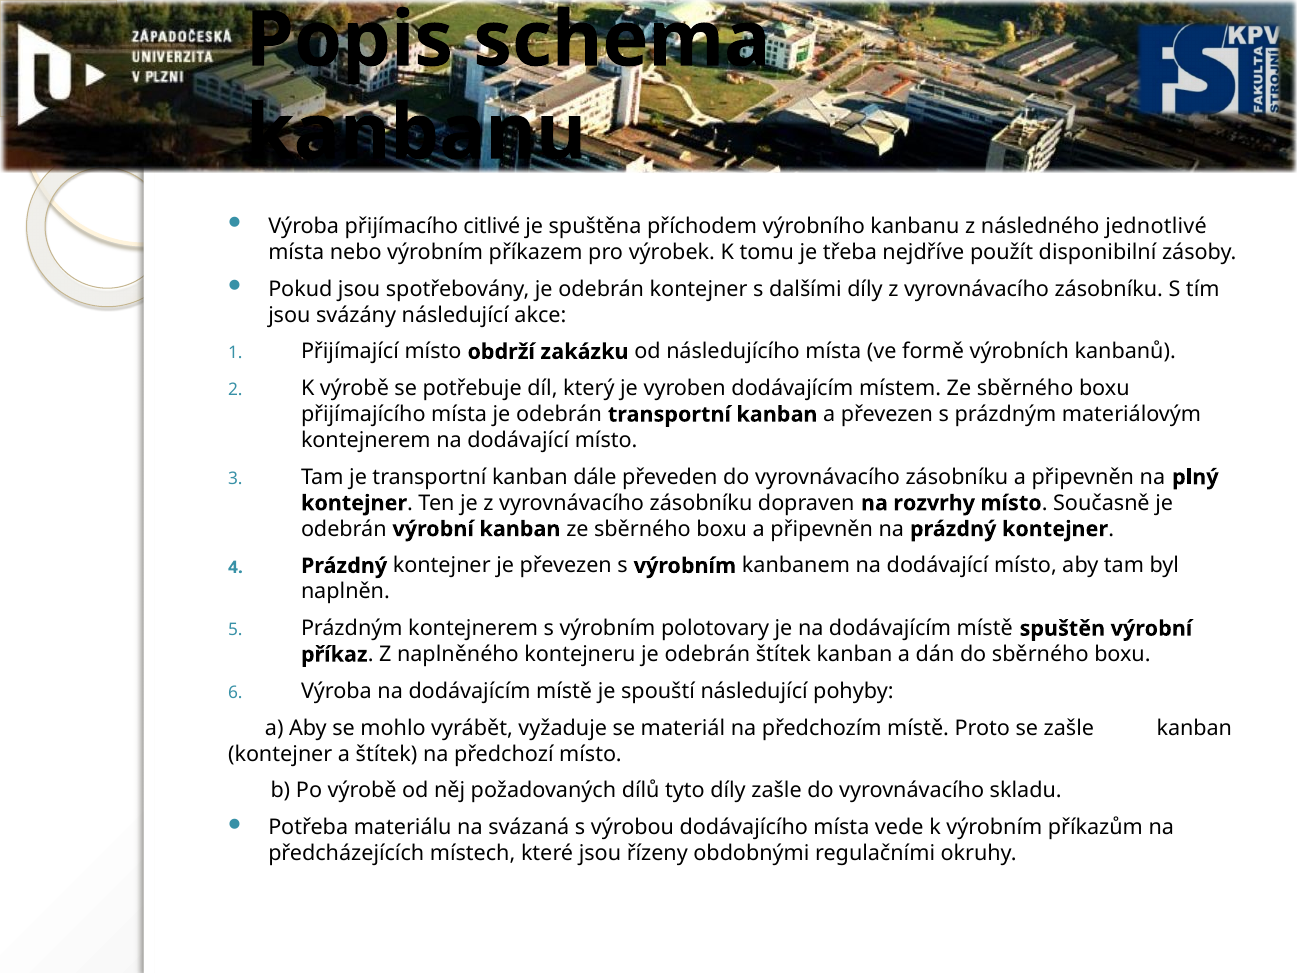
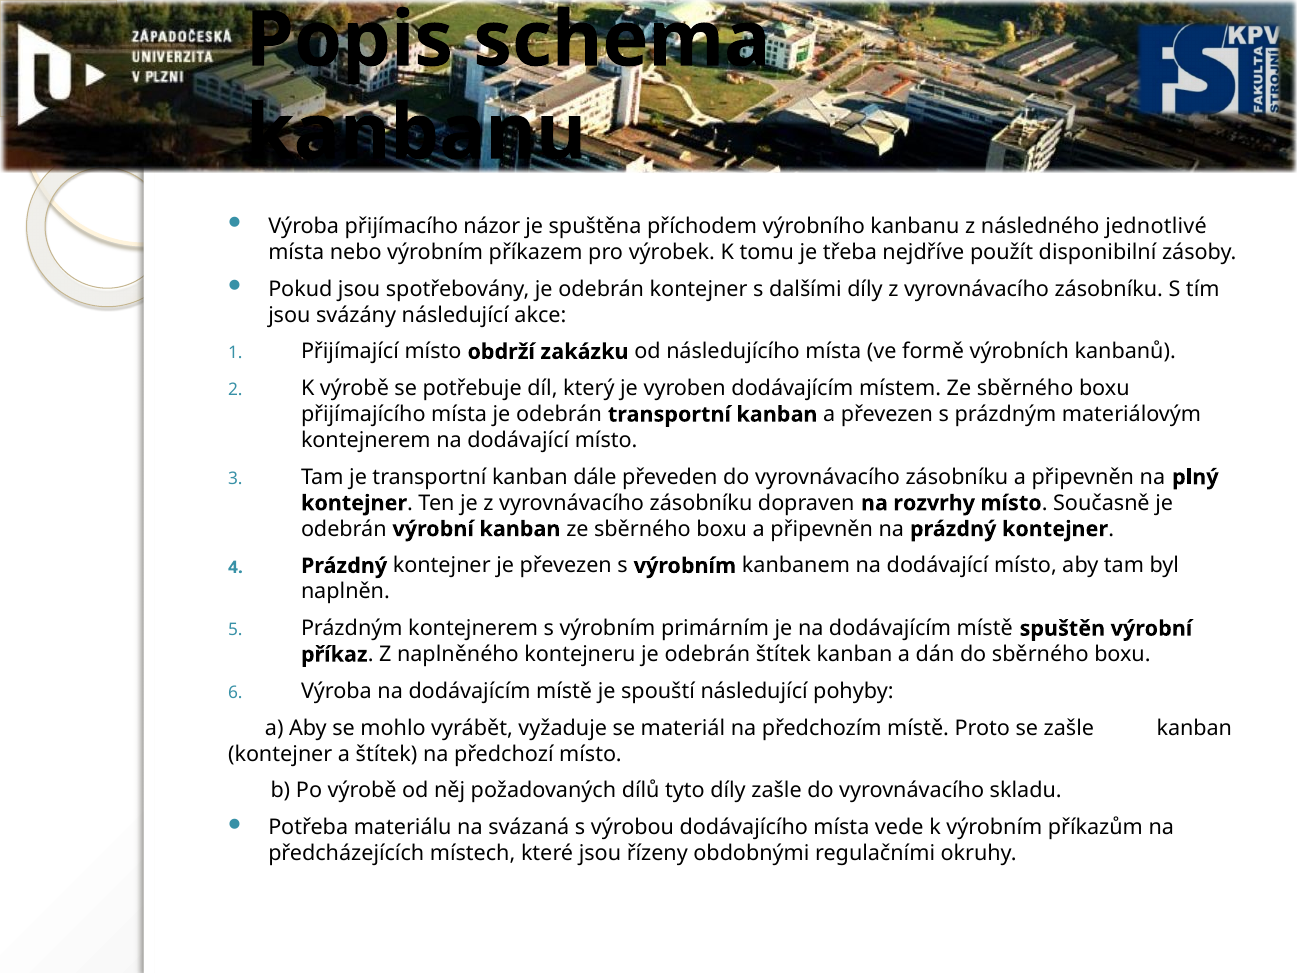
citlivé: citlivé -> názor (492, 226)
polotovary: polotovary -> primárním (715, 628)
